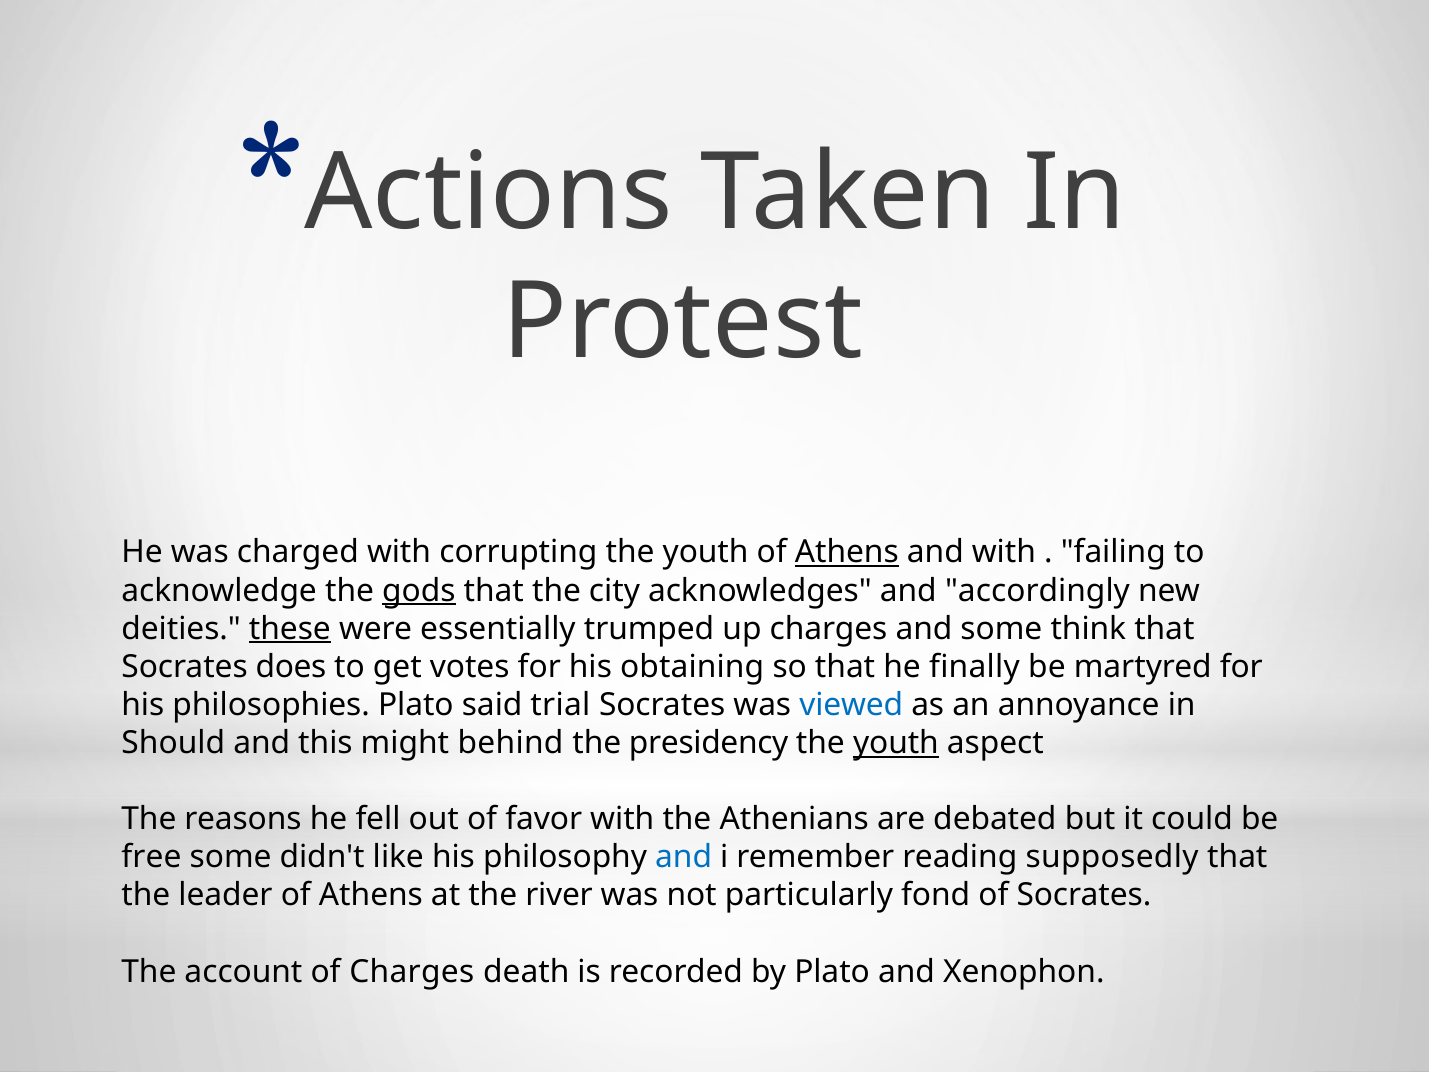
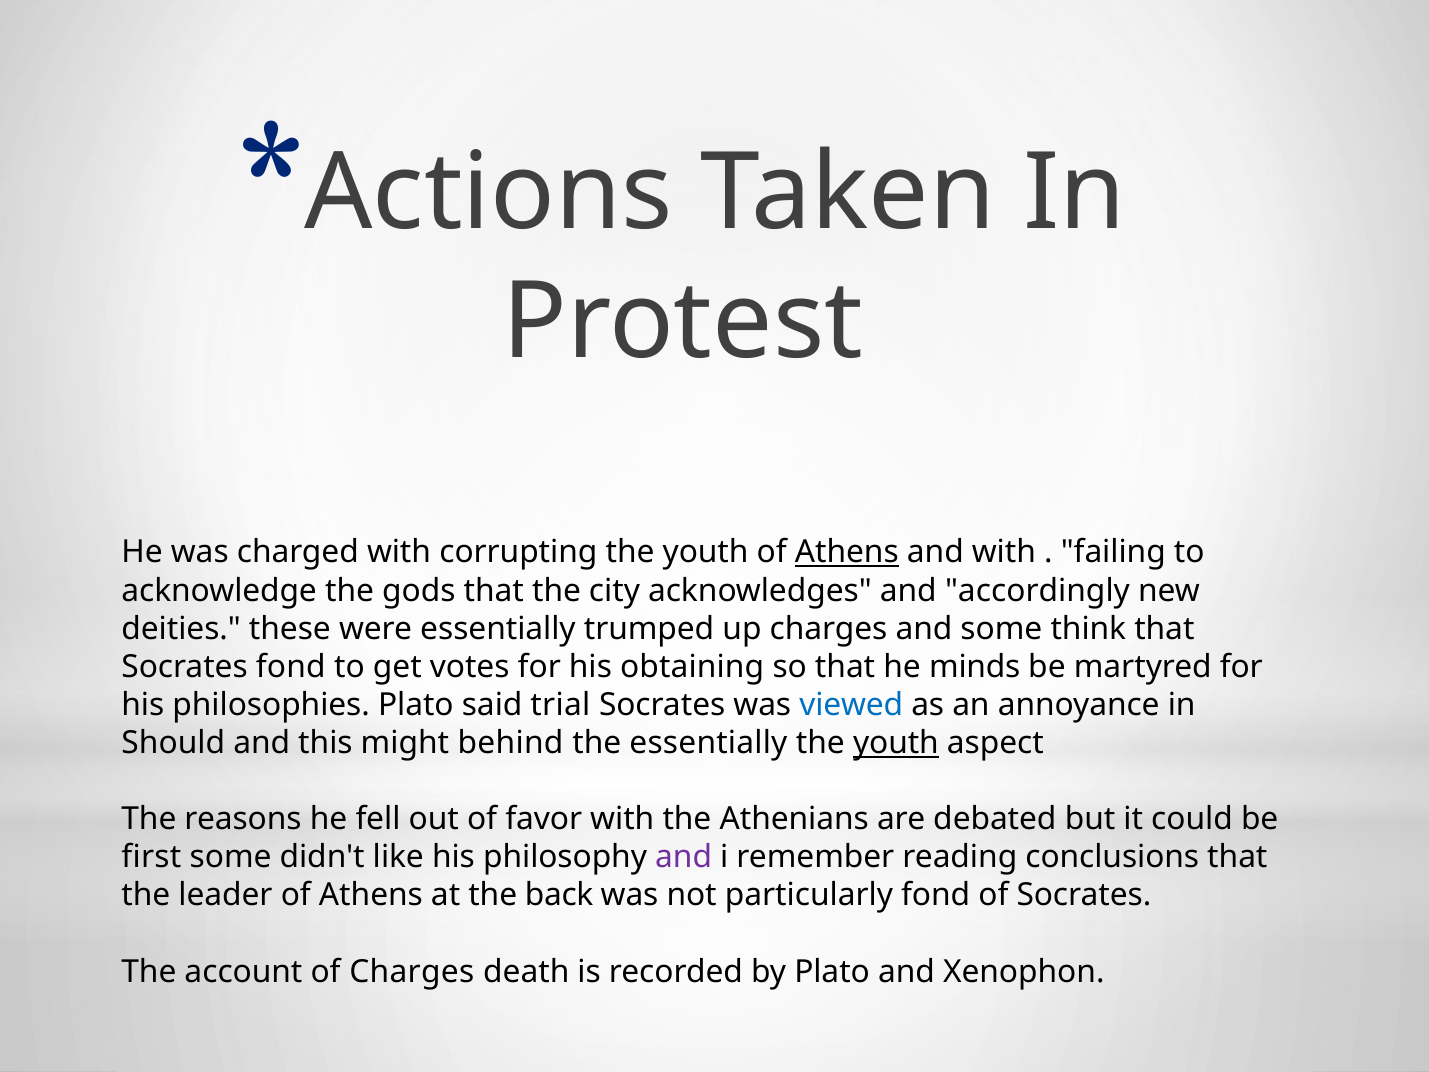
gods underline: present -> none (419, 590)
these underline: present -> none (290, 629)
Socrates does: does -> fond (291, 667)
finally: finally -> minds (975, 667)
the presidency: presidency -> essentially (708, 743)
free: free -> first (151, 857)
and colour: blue -> purple (684, 857)
supposedly: supposedly -> conclusions (1112, 857)
river: river -> back (559, 895)
